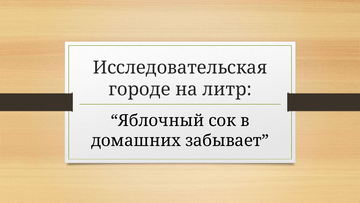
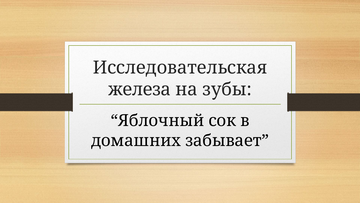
городе: городе -> железа (140, 89)
литр: литр -> зубы (227, 89)
